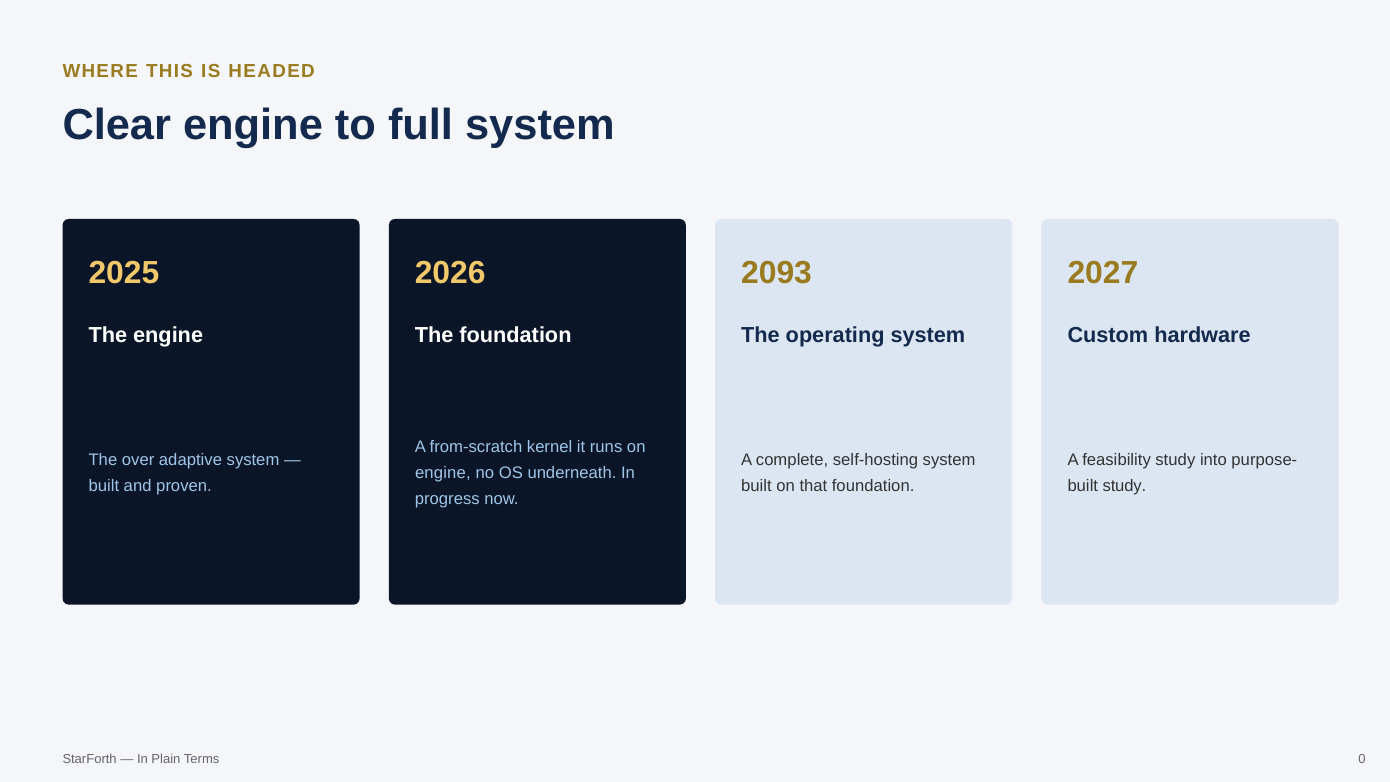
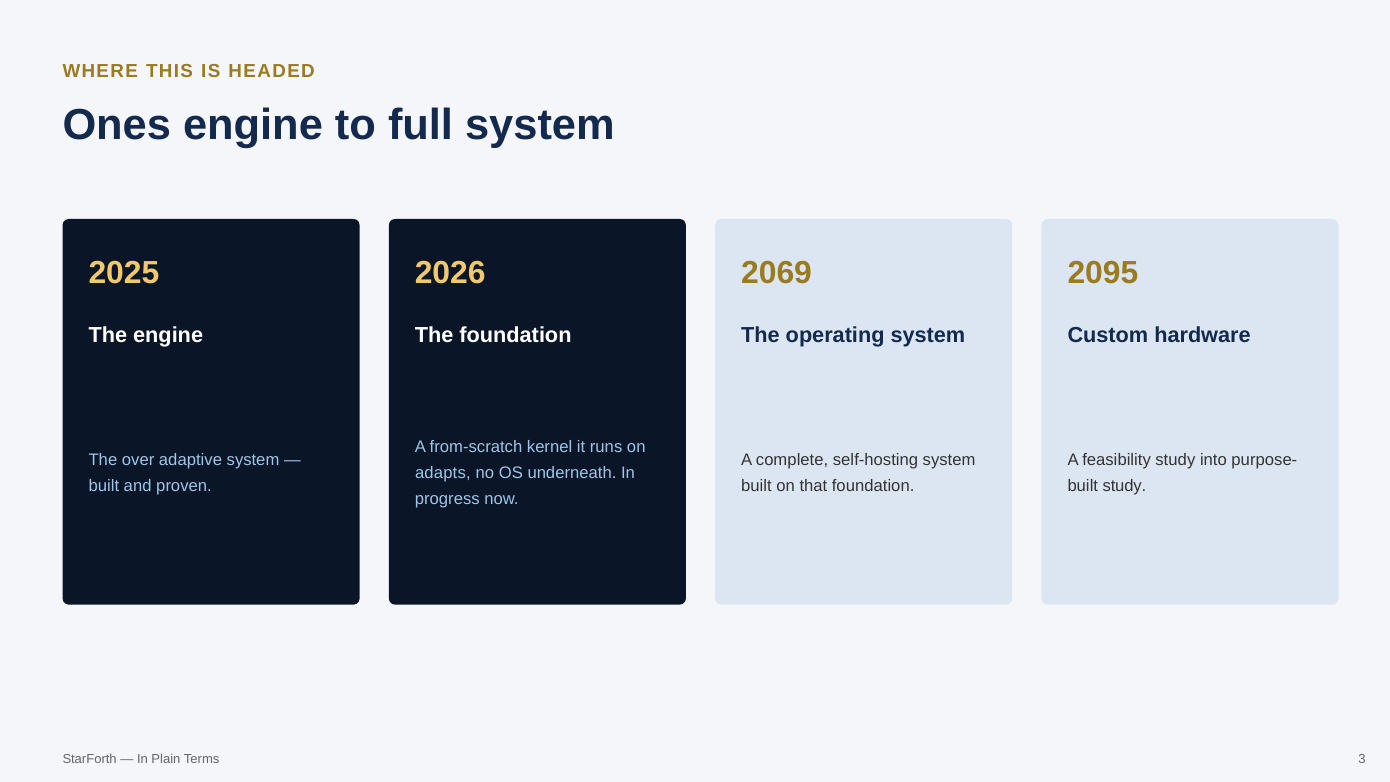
Clear: Clear -> Ones (117, 125)
2093: 2093 -> 2069 (777, 273)
2027: 2027 -> 2095 (1103, 273)
engine: engine -> adapts (443, 473)
0: 0 -> 3 (1362, 759)
